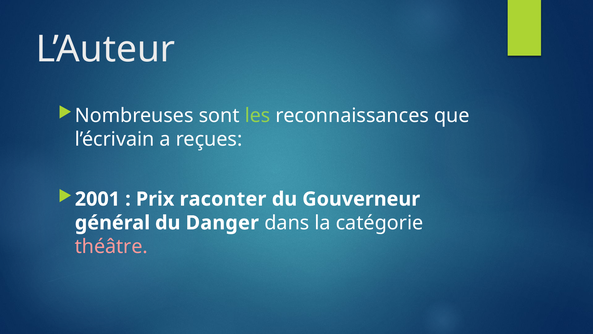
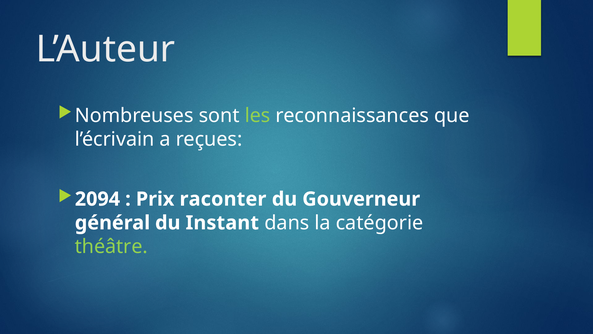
2001: 2001 -> 2094 (97, 199)
Danger: Danger -> Instant (222, 223)
théâtre colour: pink -> light green (111, 246)
